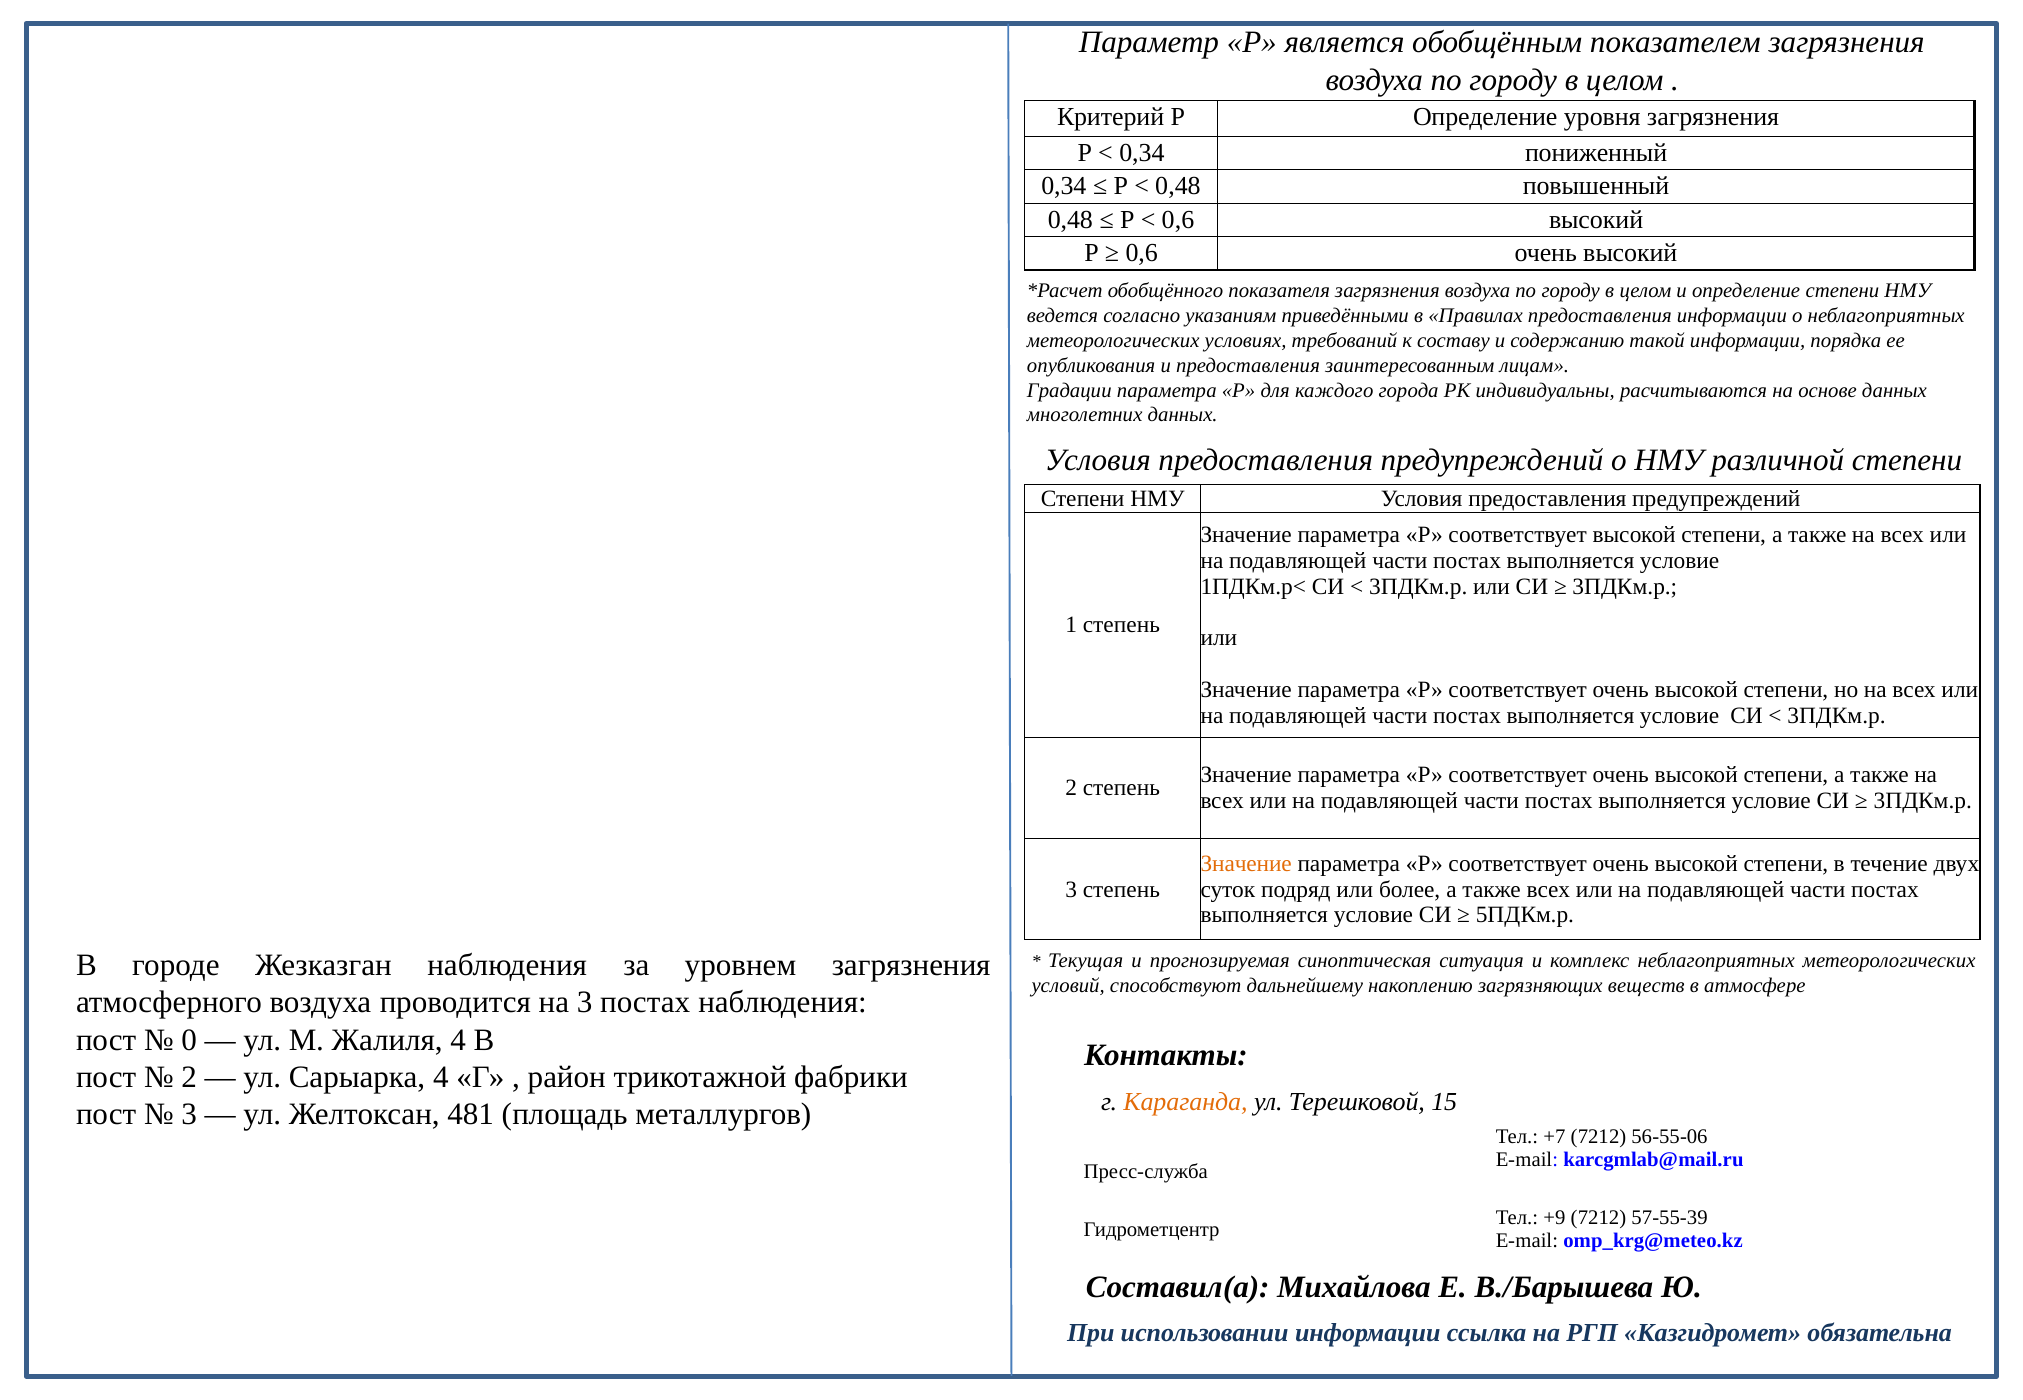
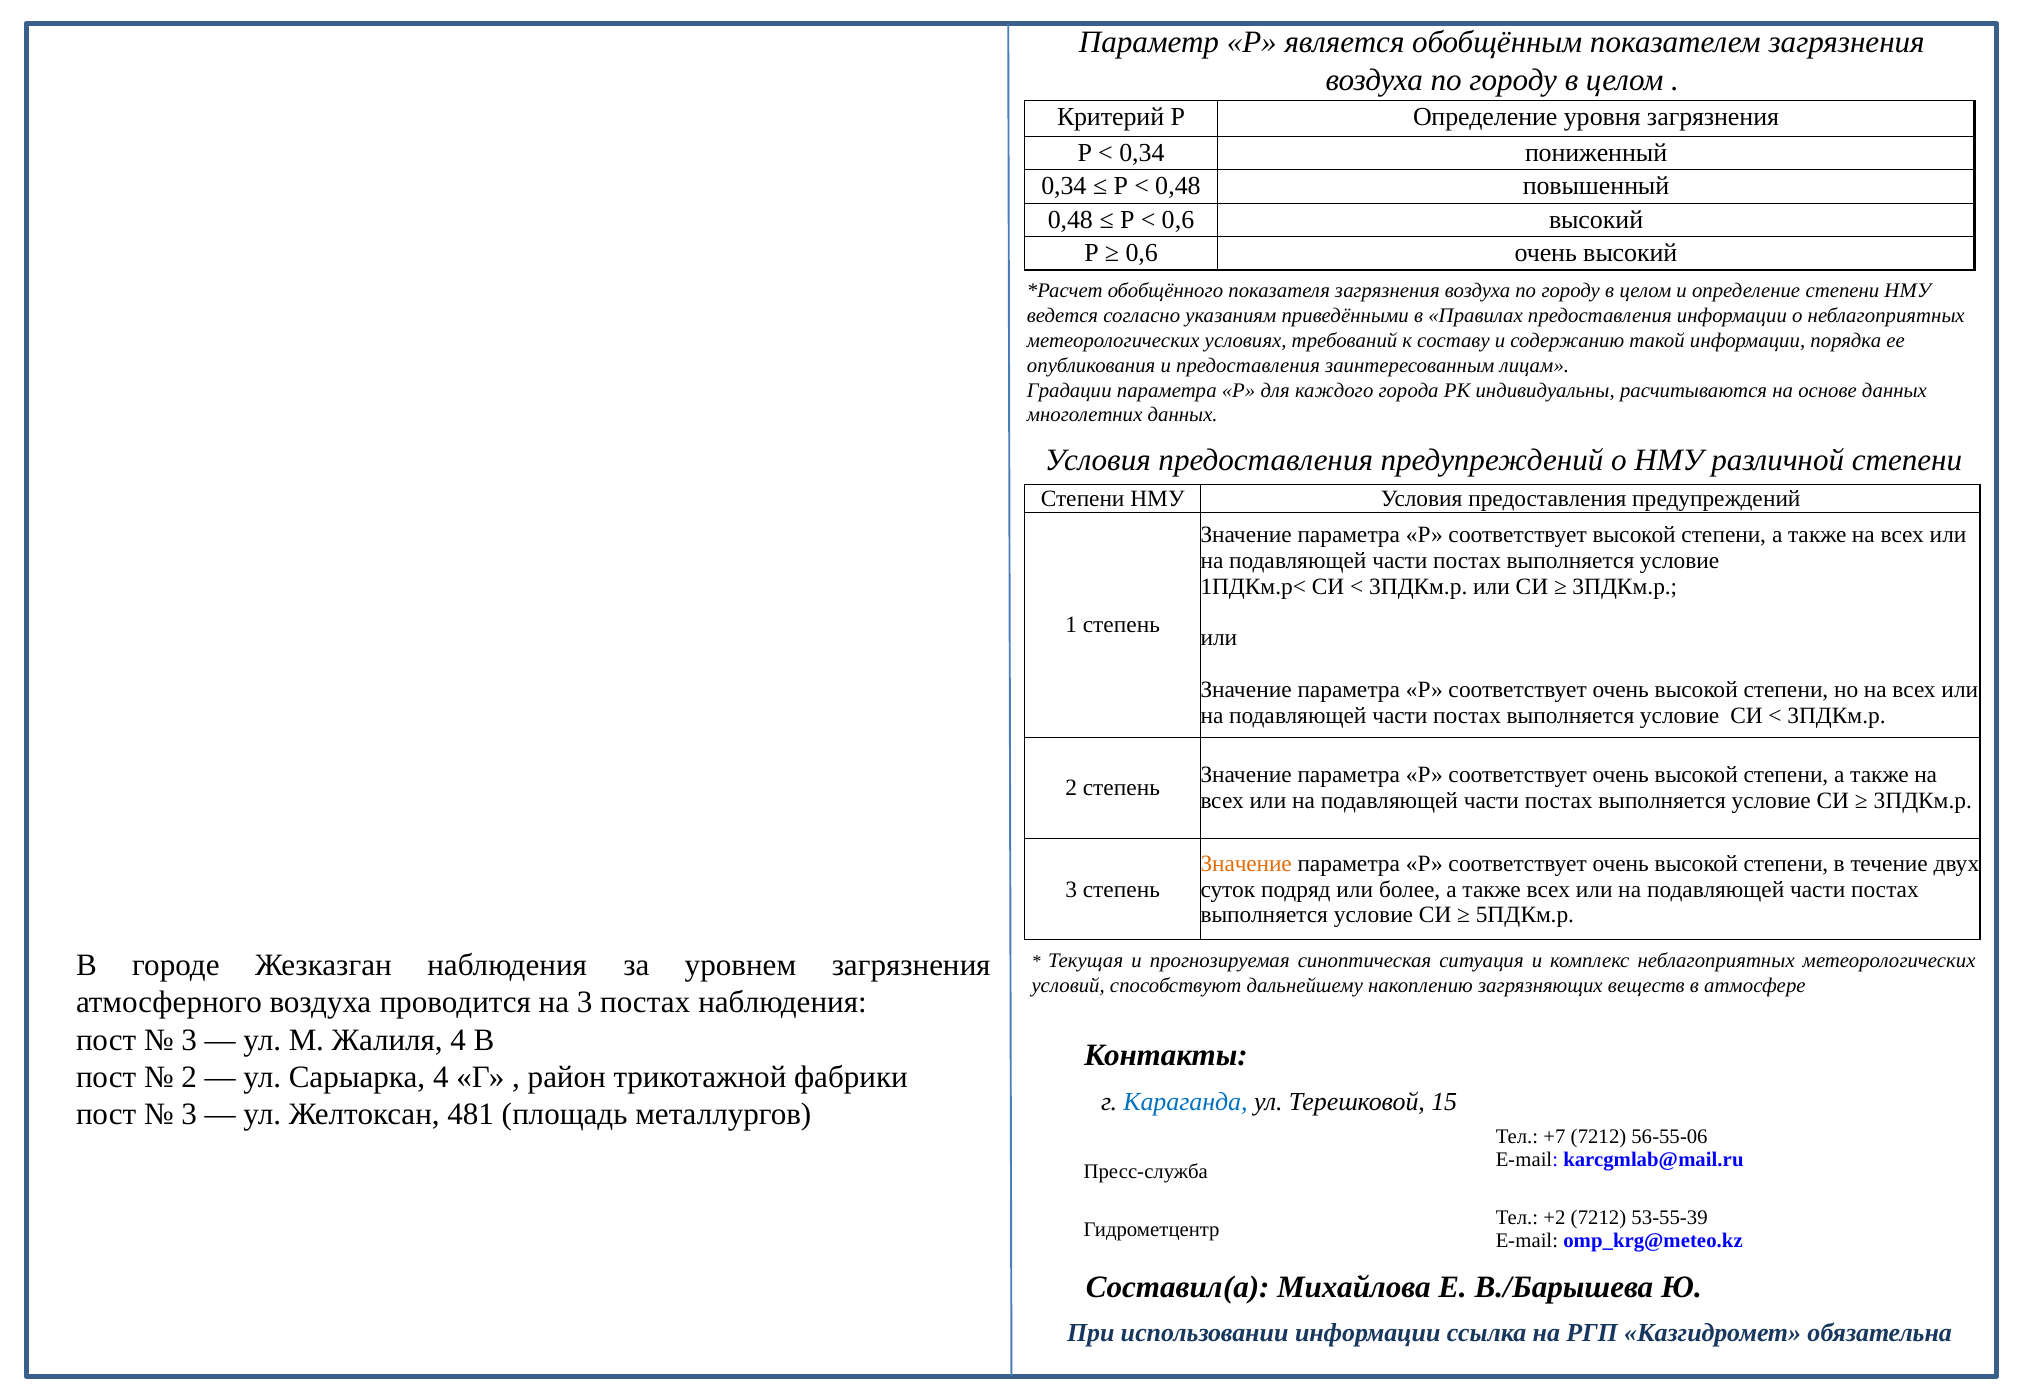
0: 0 -> 3 (189, 1040)
Караганда colour: orange -> blue (1185, 1102)
+9: +9 -> +2 (1554, 1218)
57-55-39: 57-55-39 -> 53-55-39 (1670, 1218)
